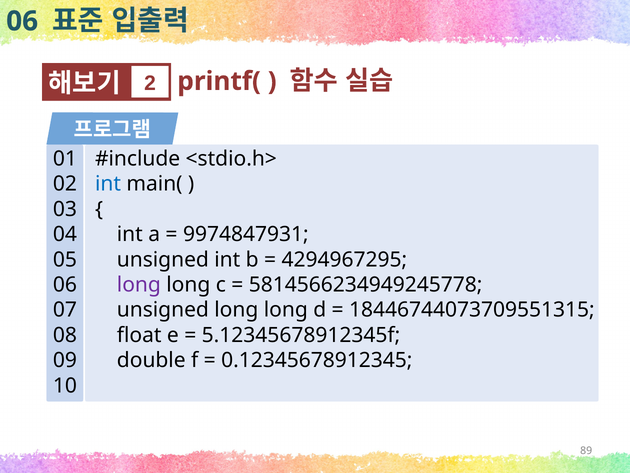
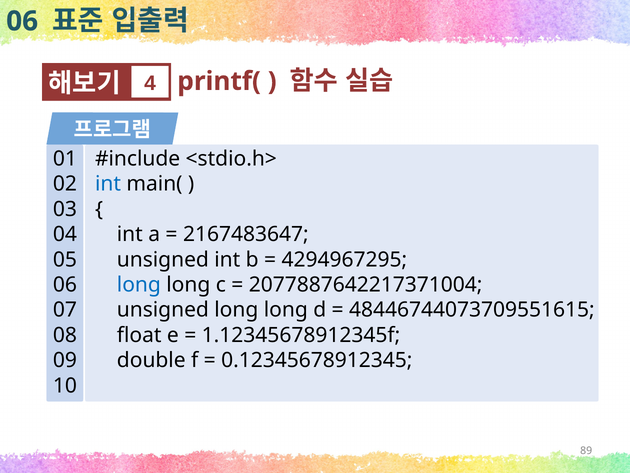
2: 2 -> 4 (150, 83)
9974847931: 9974847931 -> 2167483647 (246, 234)
long colour: purple -> blue (139, 285)
5814566234949245778: 5814566234949245778 -> 2077887642217371004 (366, 285)
18446744073709551315: 18446744073709551315 -> 48446744073709551615 (472, 310)
5.12345678912345f: 5.12345678912345f -> 1.12345678912345f (301, 335)
